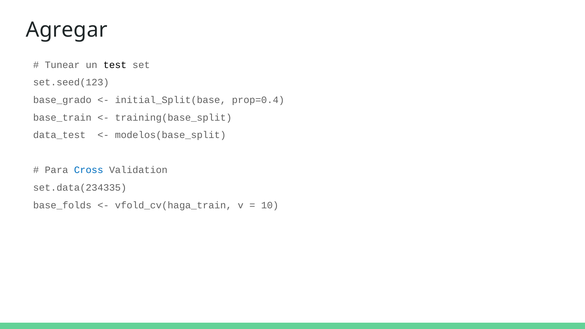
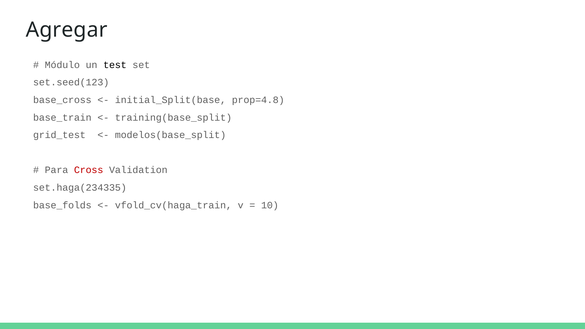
Tunear: Tunear -> Módulo (62, 65)
base_grado: base_grado -> base_cross (62, 100)
prop=0.4: prop=0.4 -> prop=4.8 (258, 100)
data_test: data_test -> grid_test (59, 135)
Cross colour: blue -> red (89, 170)
set.data(234335: set.data(234335 -> set.haga(234335 (80, 188)
